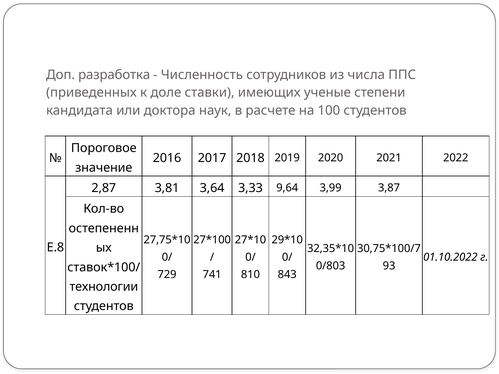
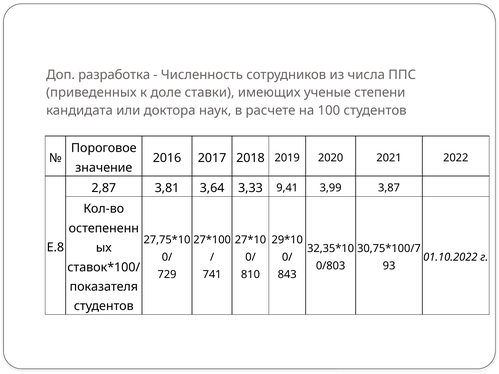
9,64: 9,64 -> 9,41 (287, 188)
технологии: технологии -> показателя (104, 287)
